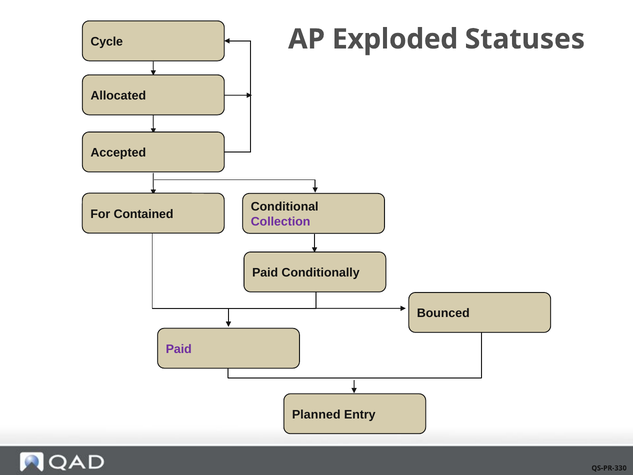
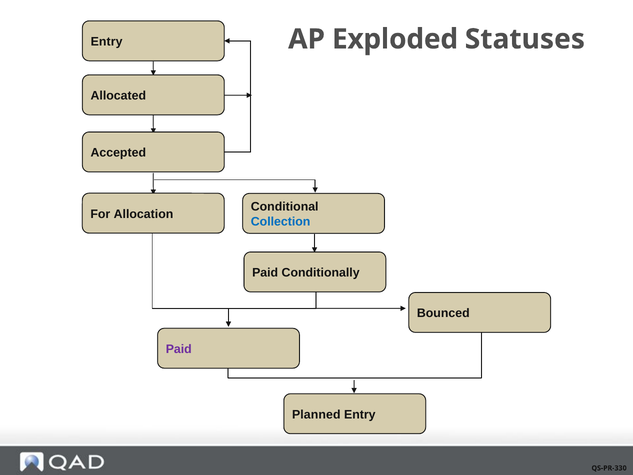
Cycle: Cycle -> Entry (107, 42)
Contained: Contained -> Allocation (143, 214)
Collection colour: purple -> blue (281, 221)
